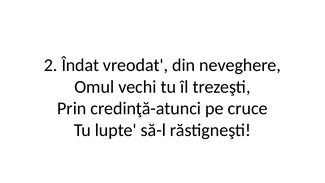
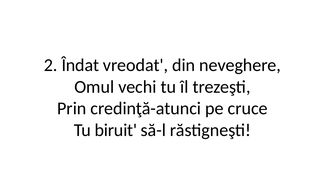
lupte: lupte -> biruit (116, 130)
